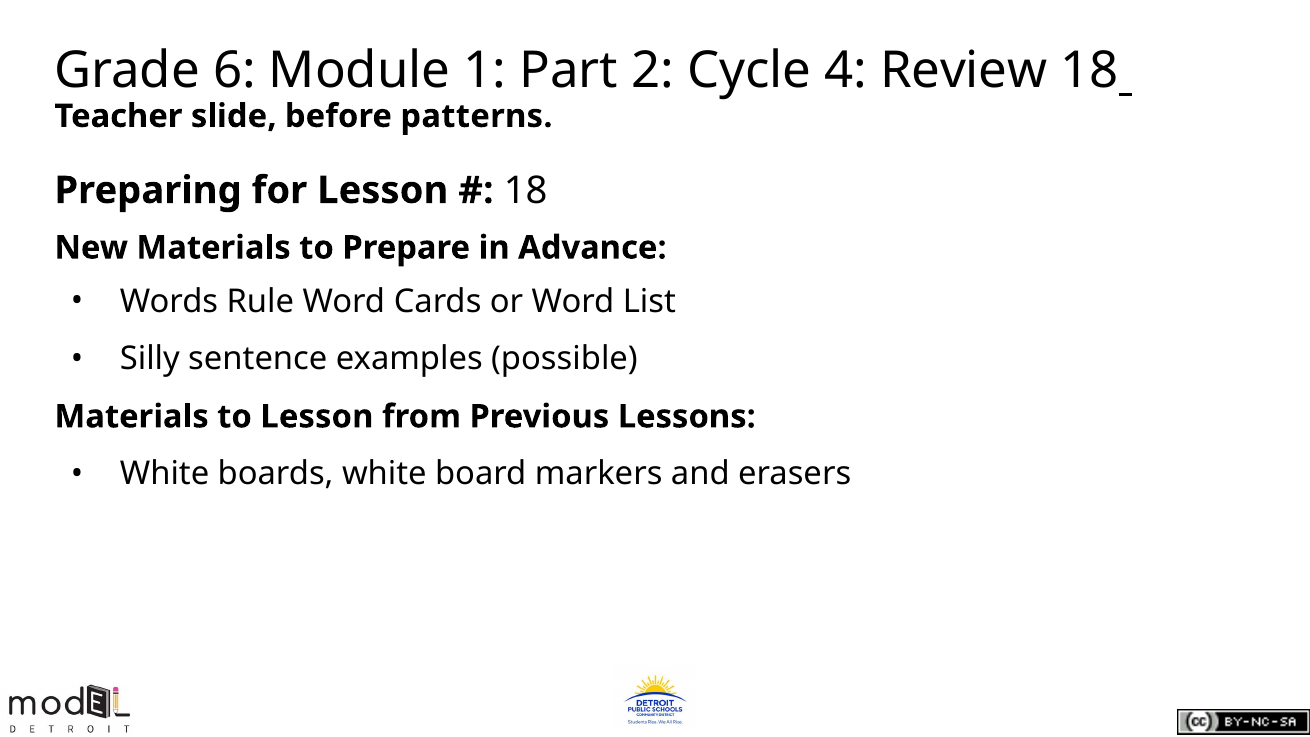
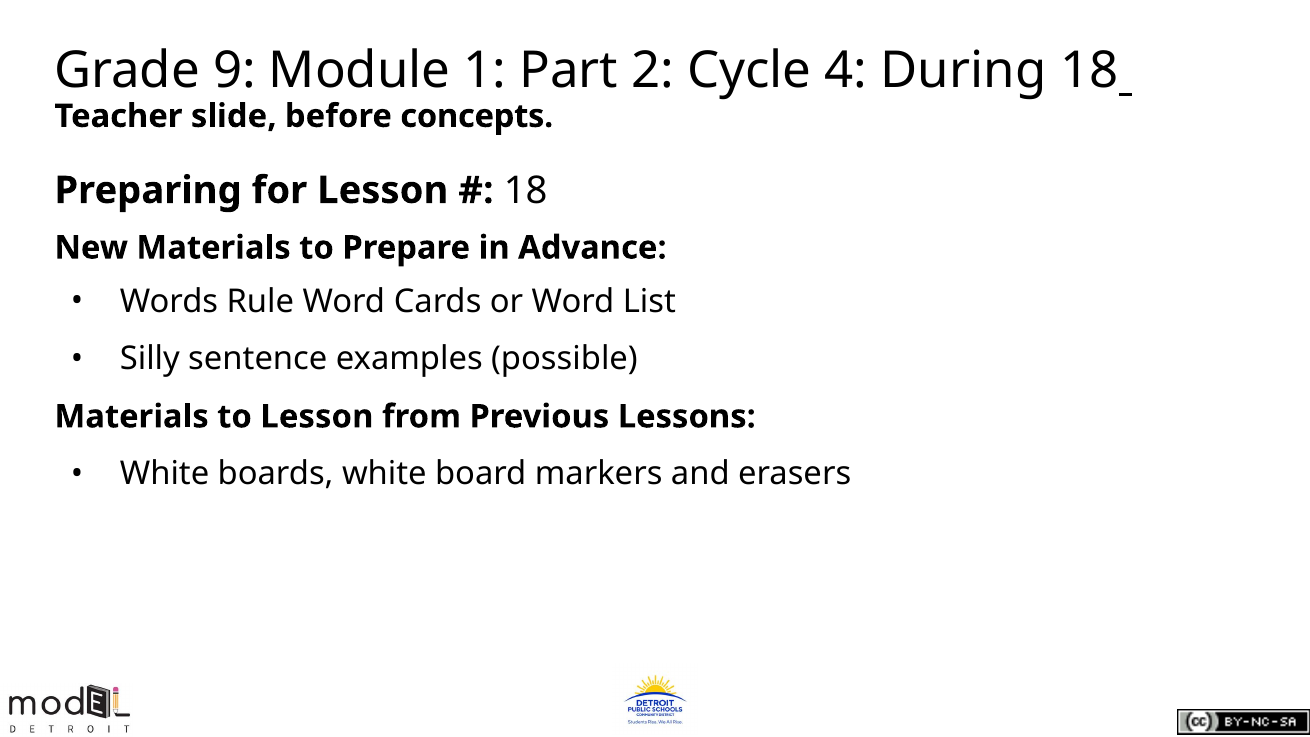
6: 6 -> 9 (235, 71)
Review: Review -> During (964, 71)
patterns: patterns -> concepts (477, 116)
